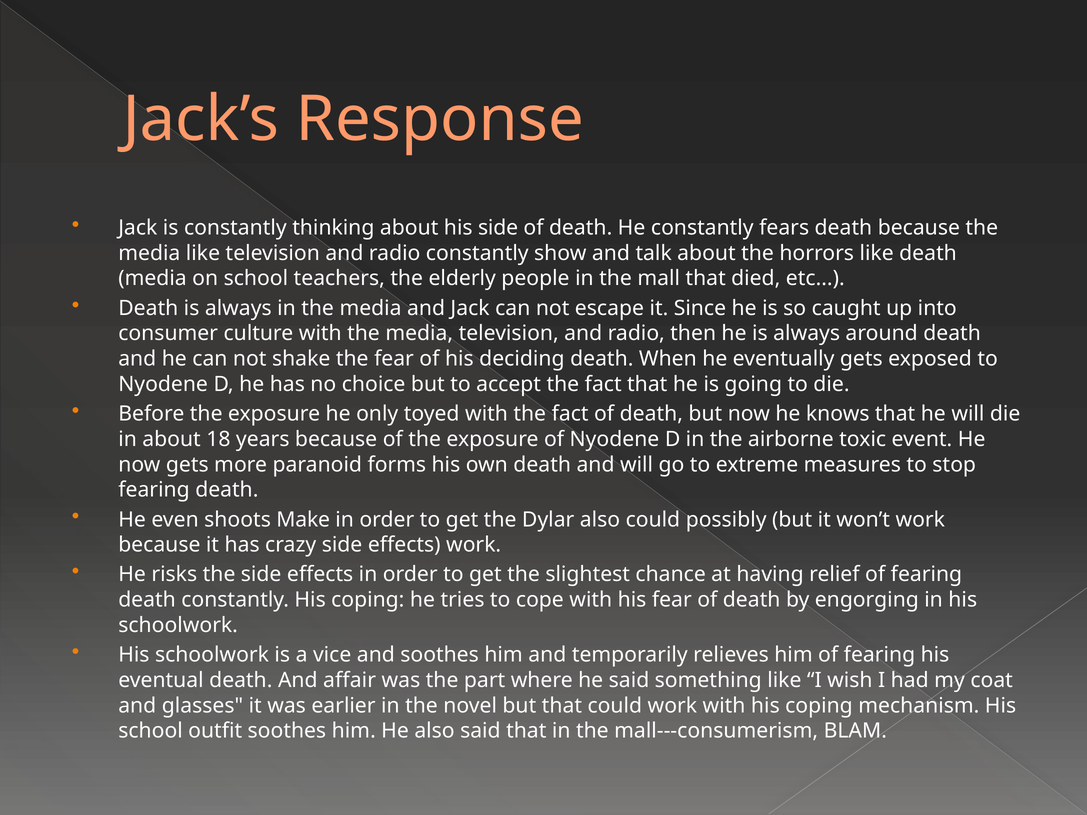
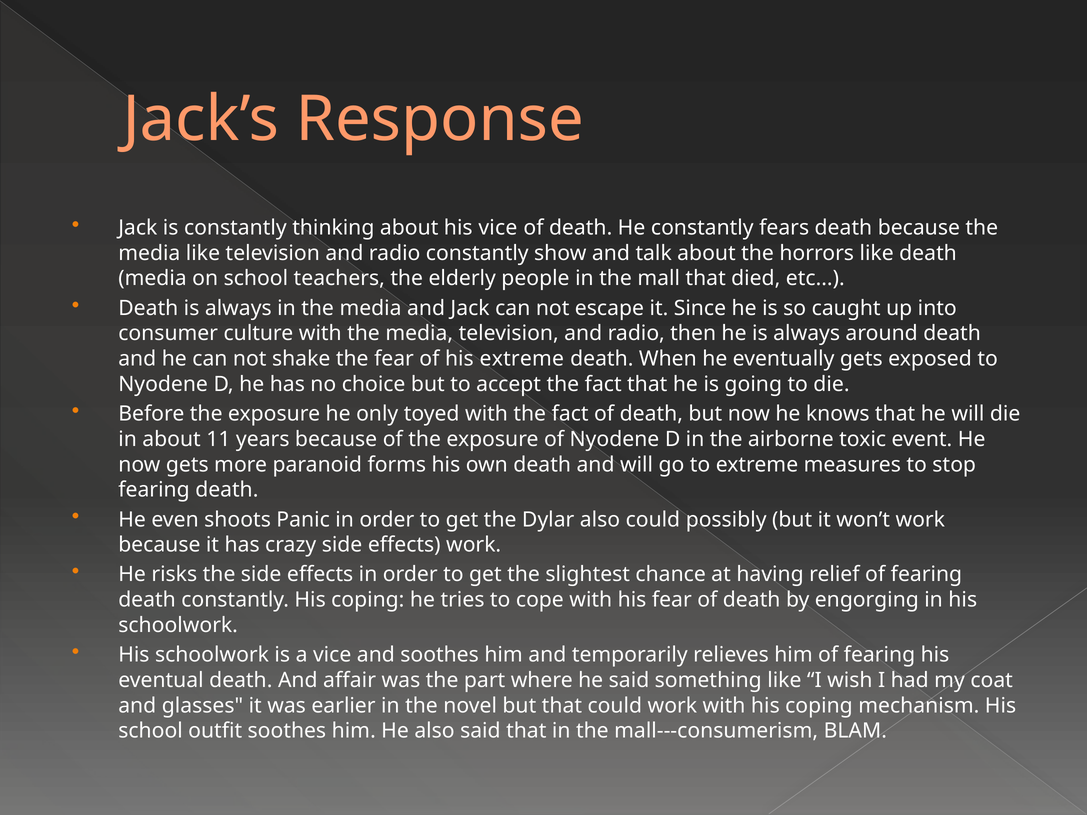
his side: side -> vice (498, 228)
his deciding: deciding -> extreme (522, 359)
18: 18 -> 11 (218, 439)
Make: Make -> Panic (303, 520)
